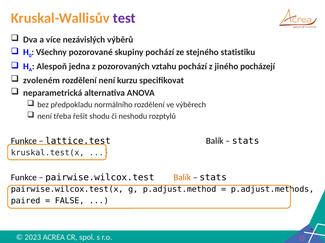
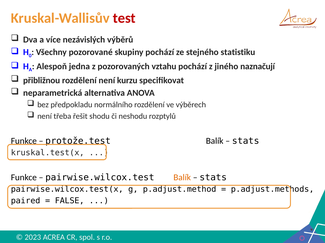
test colour: purple -> red (124, 18)
pocházejí: pocházejí -> naznačují (258, 66)
zvoleném: zvoleném -> přibližnou (42, 81)
lattice.test: lattice.test -> protože.test (78, 141)
